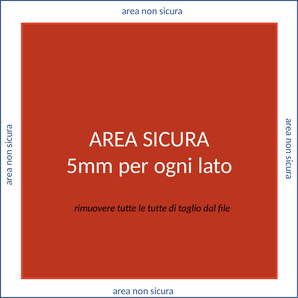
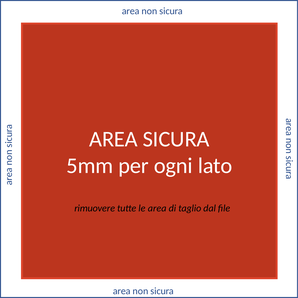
le tutte: tutte -> area (157, 208)
